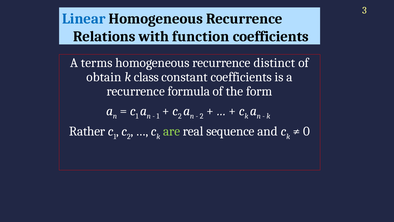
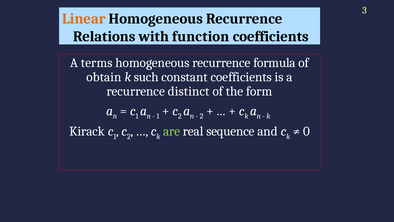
Linear colour: blue -> orange (84, 19)
distinct: distinct -> formula (274, 63)
class: class -> such (146, 77)
formula: formula -> distinct (189, 91)
Rather: Rather -> Kirack (87, 131)
